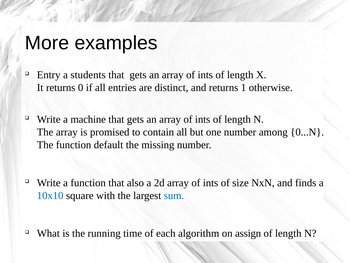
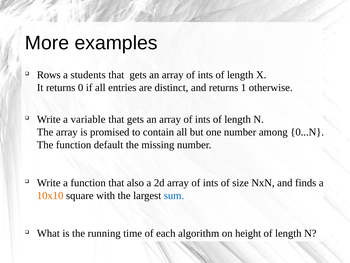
Entry: Entry -> Rows (49, 75)
machine: machine -> variable (88, 119)
10x10 colour: blue -> orange (50, 195)
assign: assign -> height (248, 233)
